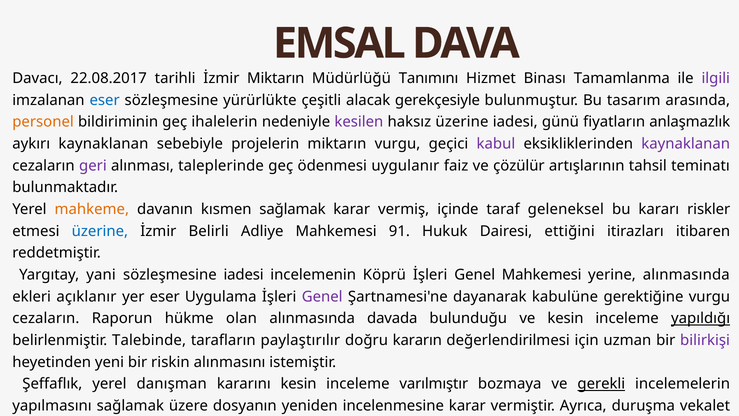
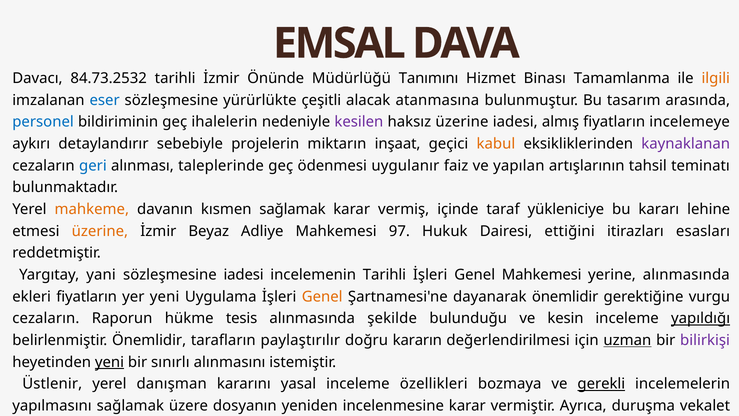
22.08.2017: 22.08.2017 -> 84.73.2532 (109, 78)
İzmir Miktarın: Miktarın -> Önünde (276, 78)
ilgili colour: purple -> orange (716, 78)
gerekçesiyle: gerekçesiyle -> atanmasına (437, 100)
personel colour: orange -> blue (43, 122)
günü: günü -> almış (560, 122)
anlaşmazlık: anlaşmazlık -> incelemeye (690, 122)
aykırı kaynaklanan: kaynaklanan -> detaylandırır (103, 144)
miktarın vurgu: vurgu -> inşaat (398, 144)
kabul colour: purple -> orange (496, 144)
geri colour: purple -> blue (93, 165)
çözülür: çözülür -> yapılan (519, 165)
geleneksel: geleneksel -> yükleniciye (566, 209)
riskler: riskler -> lehine (709, 209)
üzerine colour: blue -> orange (100, 231)
Belirli: Belirli -> Beyaz (209, 231)
91: 91 -> 97 (399, 231)
itibaren: itibaren -> esasları (703, 231)
incelemenin Köprü: Köprü -> Tarihli (384, 275)
ekleri açıklanır: açıklanır -> fiyatların (87, 296)
yer eser: eser -> yeni (165, 296)
Genel colour: purple -> orange (322, 296)
dayanarak kabulüne: kabulüne -> önemlidir (565, 296)
olan: olan -> tesis (242, 318)
davada: davada -> şekilde (392, 318)
belirlenmiştir Talebinde: Talebinde -> Önemlidir (149, 340)
uzman underline: none -> present (627, 340)
yeni underline: none -> present (109, 362)
riskin: riskin -> sınırlı (170, 362)
Şeffaflık: Şeffaflık -> Üstlenir (52, 384)
kararını kesin: kesin -> yasal (298, 384)
varılmıştır: varılmıştır -> özellikleri (434, 384)
